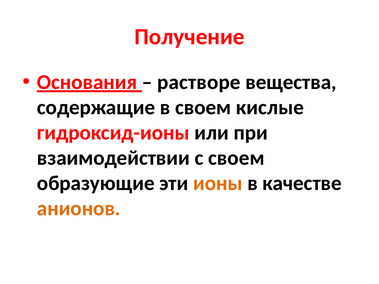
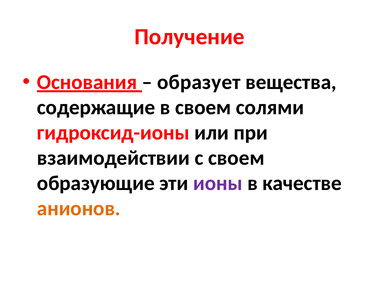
растворе: растворе -> образует (199, 82)
кислые: кислые -> солями (270, 108)
ионы colour: orange -> purple (218, 183)
